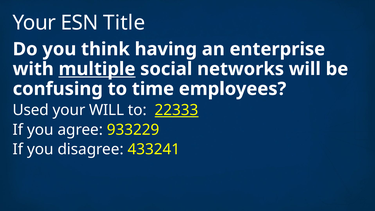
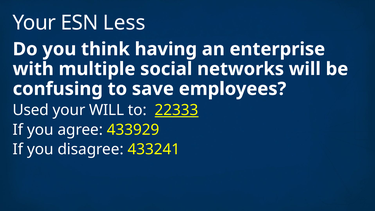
Title: Title -> Less (124, 23)
multiple underline: present -> none (97, 69)
time: time -> save (153, 89)
933229: 933229 -> 433929 (133, 130)
